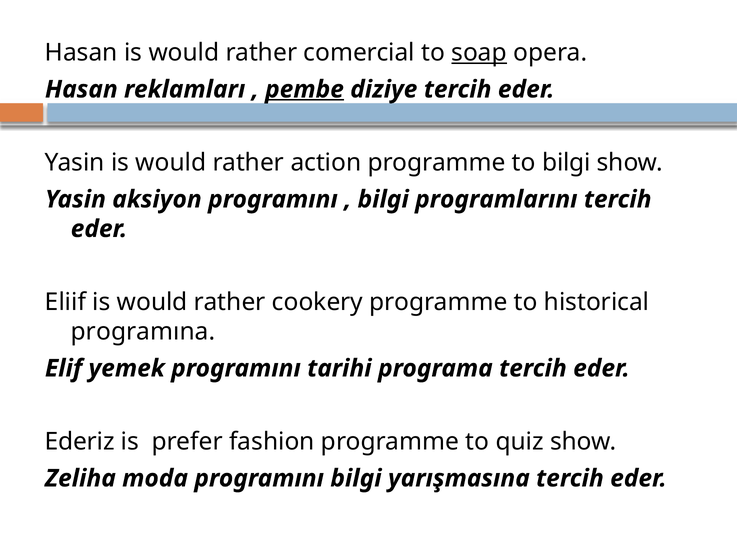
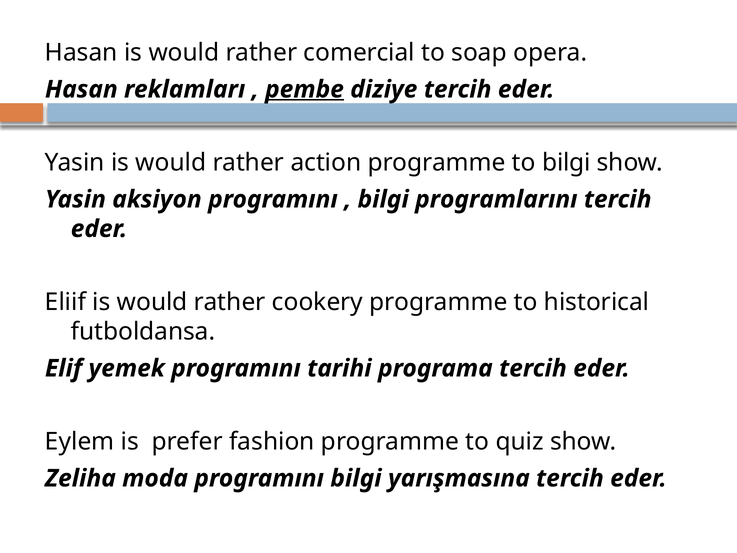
soap underline: present -> none (479, 53)
programına: programına -> futboldansa (143, 332)
Ederiz: Ederiz -> Eylem (80, 441)
